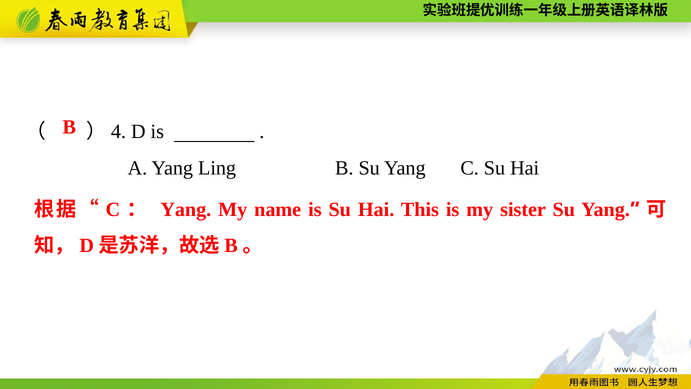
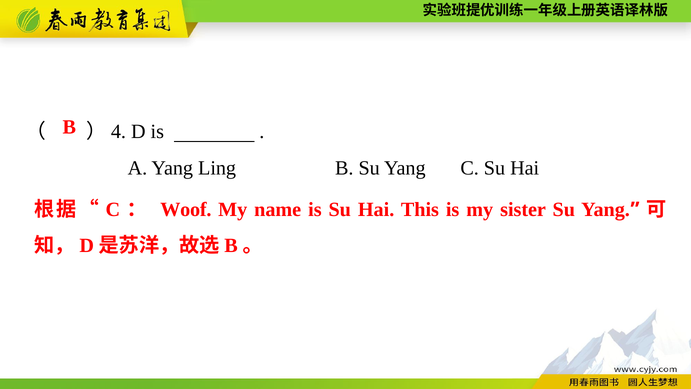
Yang: Yang -> Woof (186, 209)
